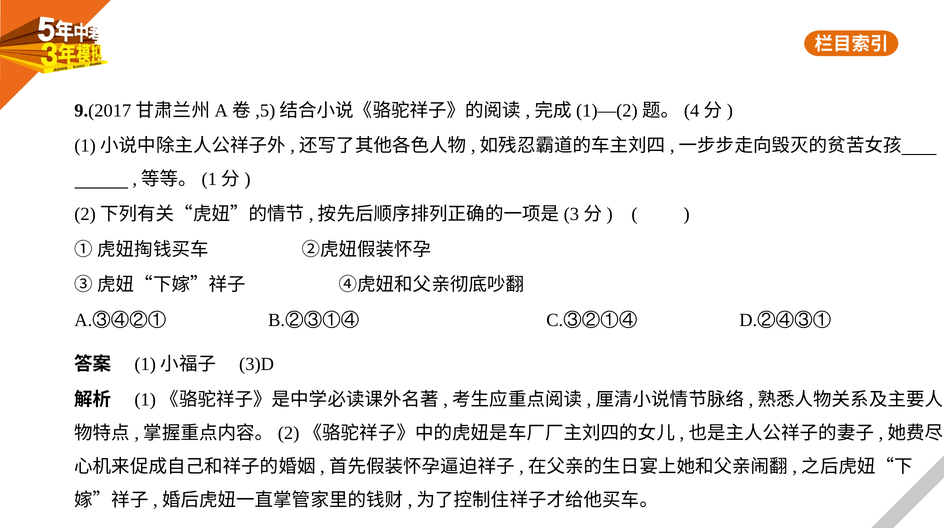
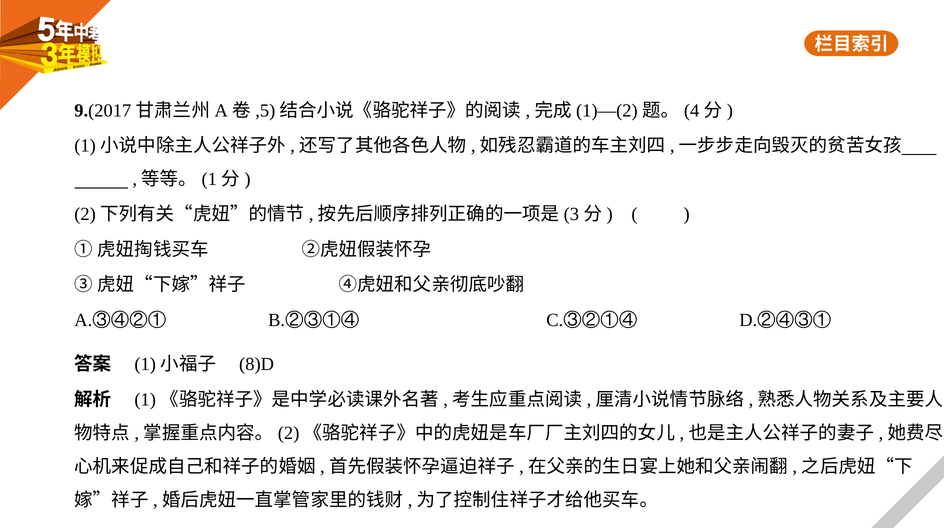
3)D: 3)D -> 8)D (257, 364)
